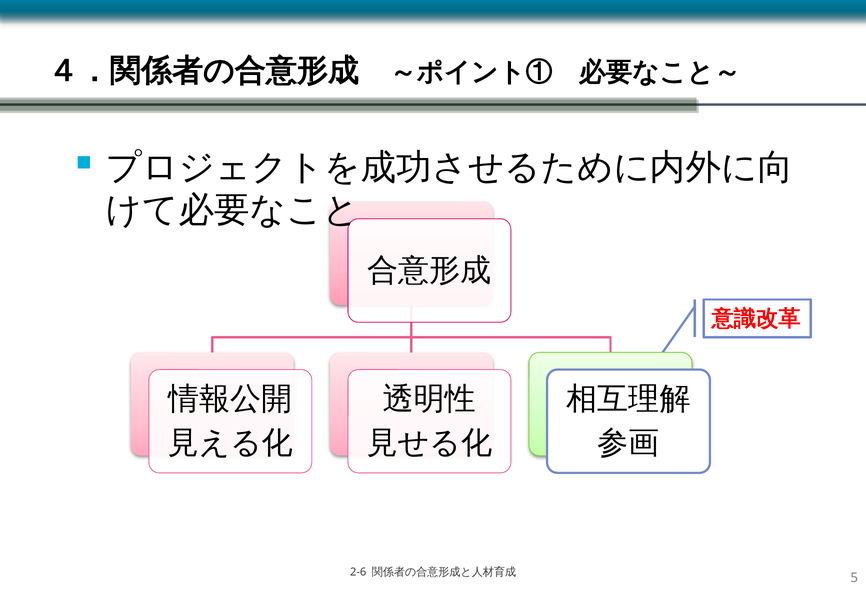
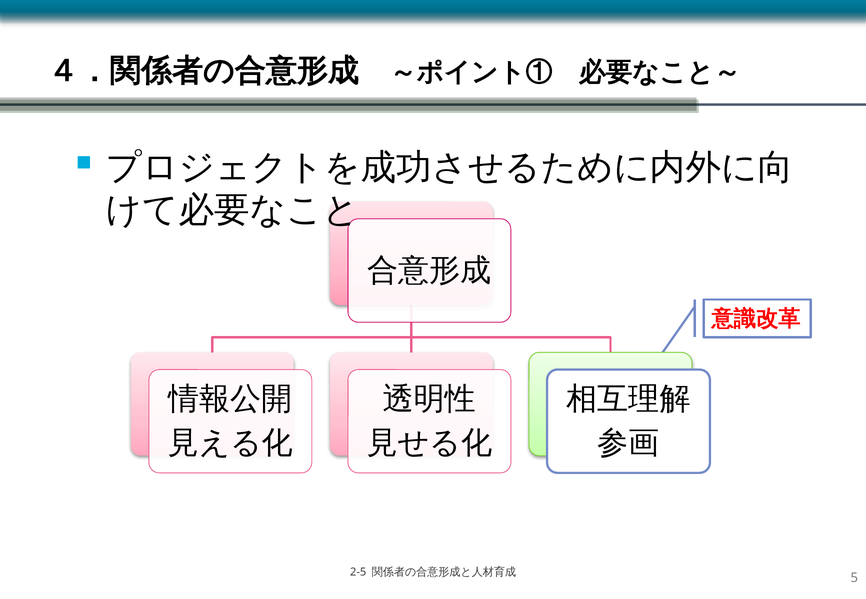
2-6: 2-6 -> 2-5 (358, 573)
